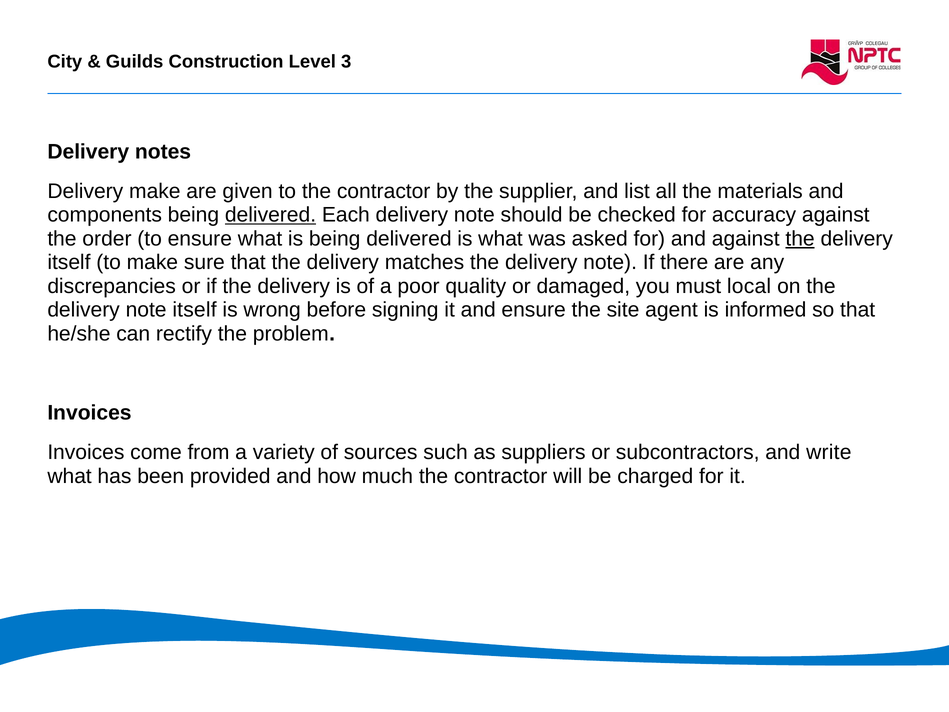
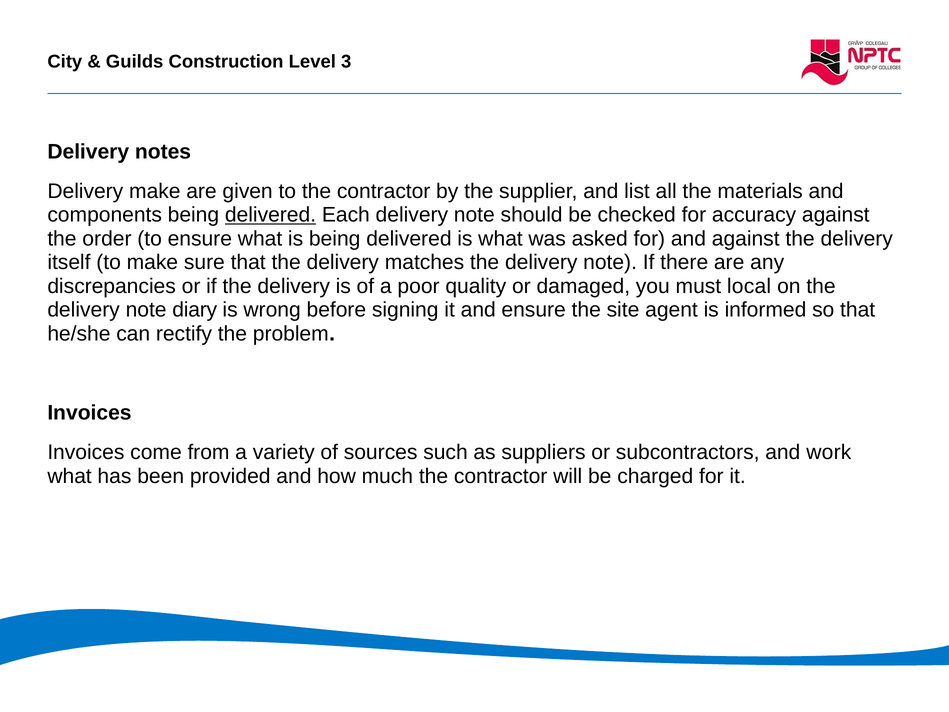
the underline: present -> none (800, 239)
note itself: itself -> diary (195, 310)
write: write -> work (829, 452)
